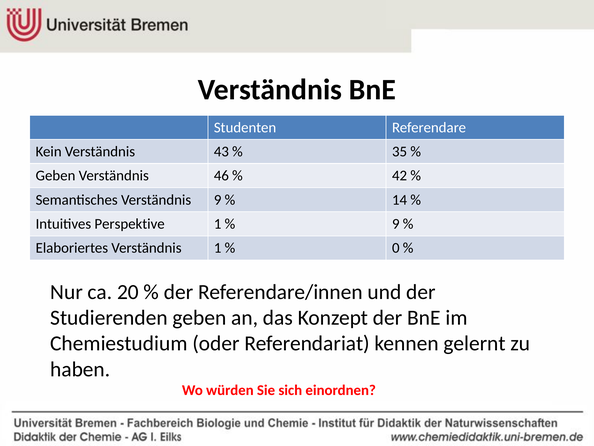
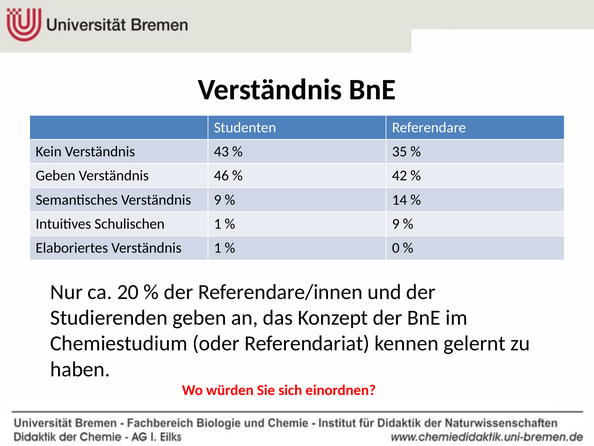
Perspektive: Perspektive -> Schulischen (130, 224)
